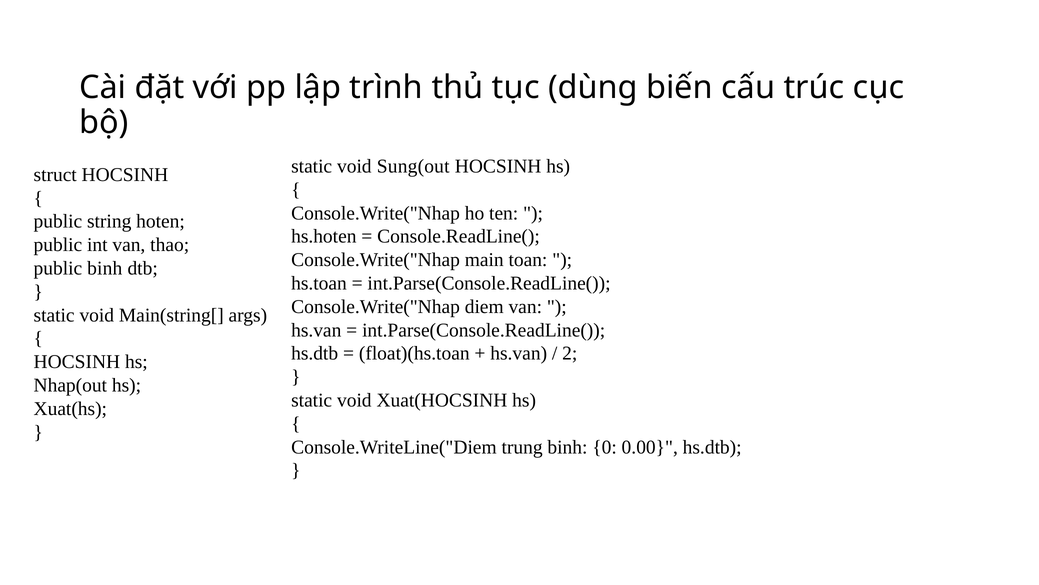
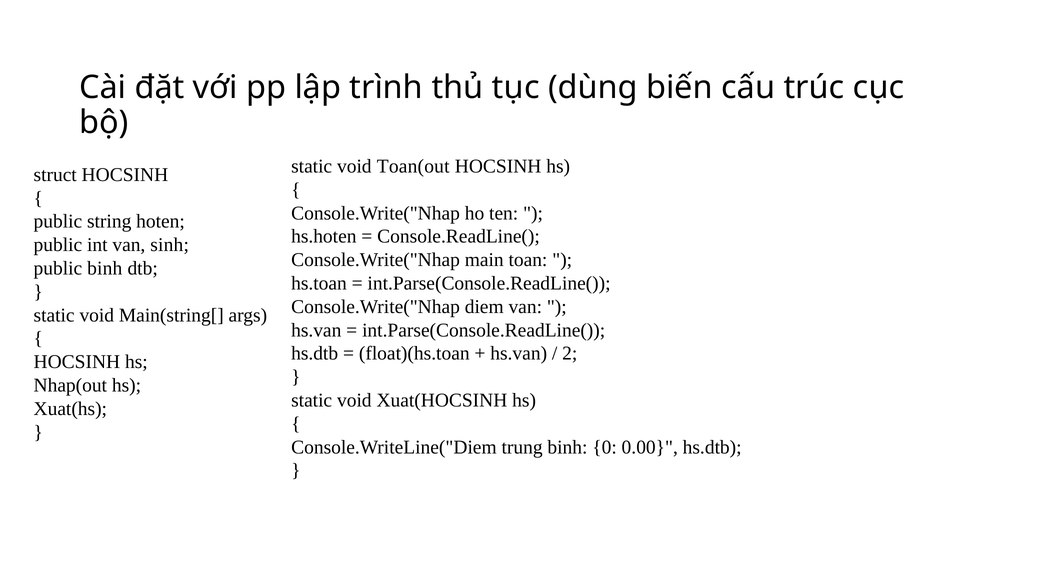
Sung(out: Sung(out -> Toan(out (413, 166)
thao: thao -> sinh (170, 245)
